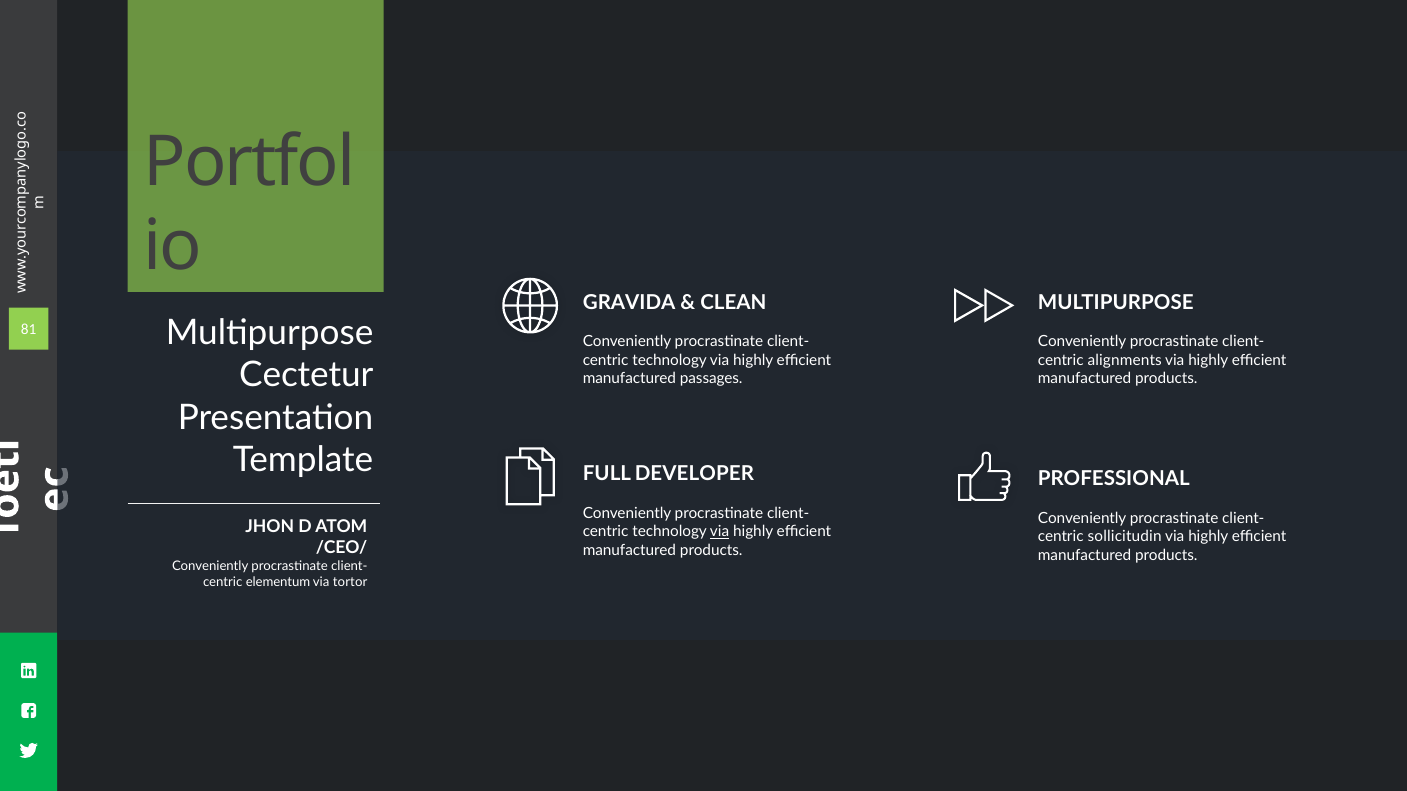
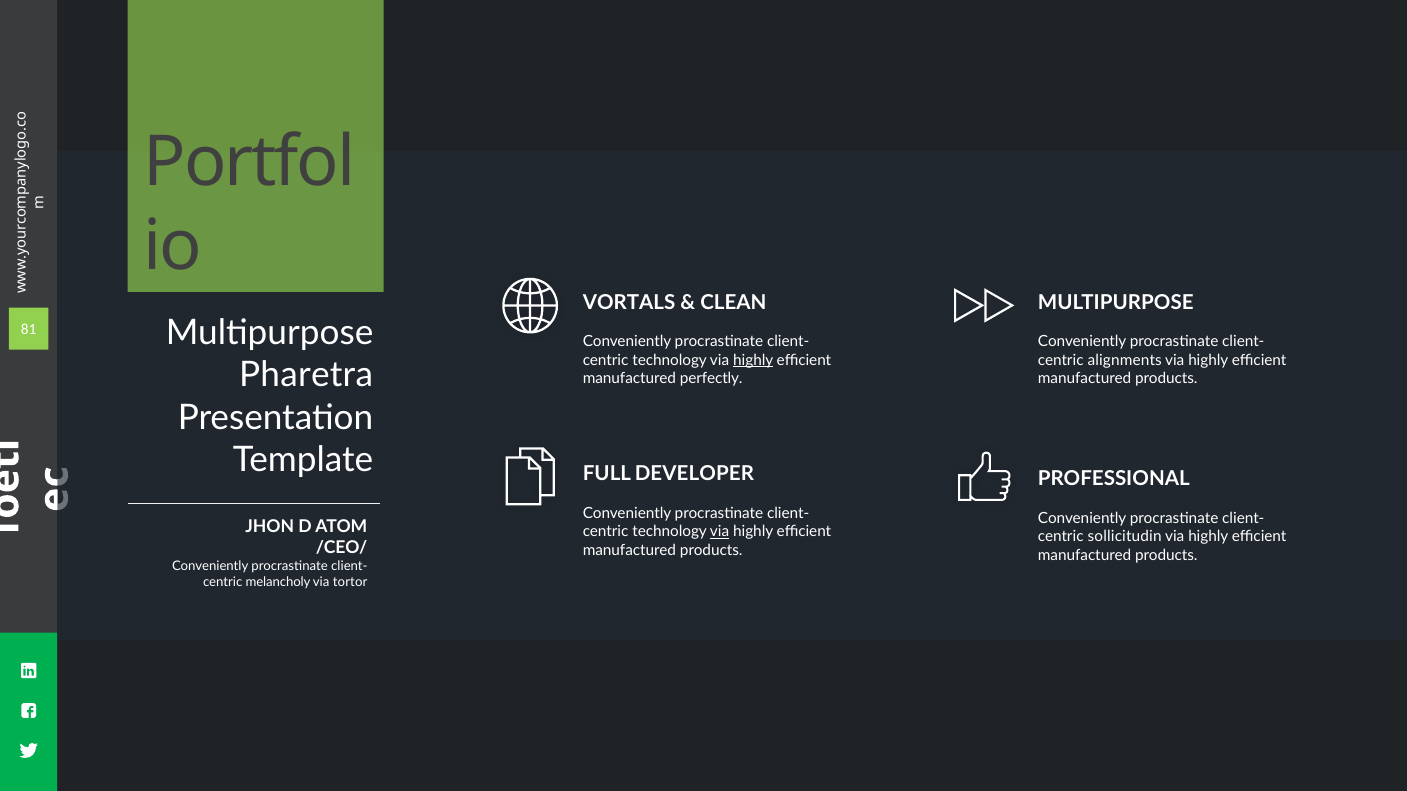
GRAVIDA: GRAVIDA -> VORTALS (629, 302)
highly underline: none -> present (753, 360)
Cectetur: Cectetur -> Pharetra (306, 375)
passages: passages -> perfectly (711, 379)
elementum: elementum -> melancholy (278, 582)
